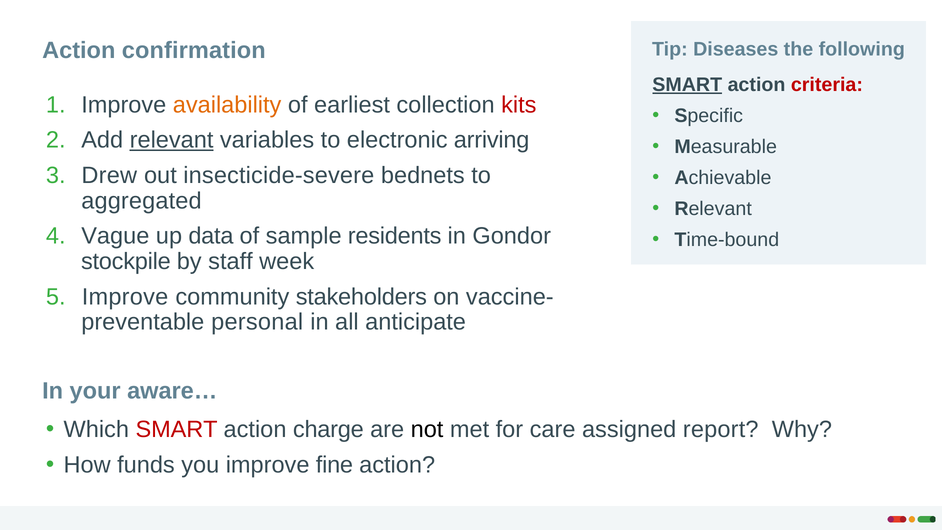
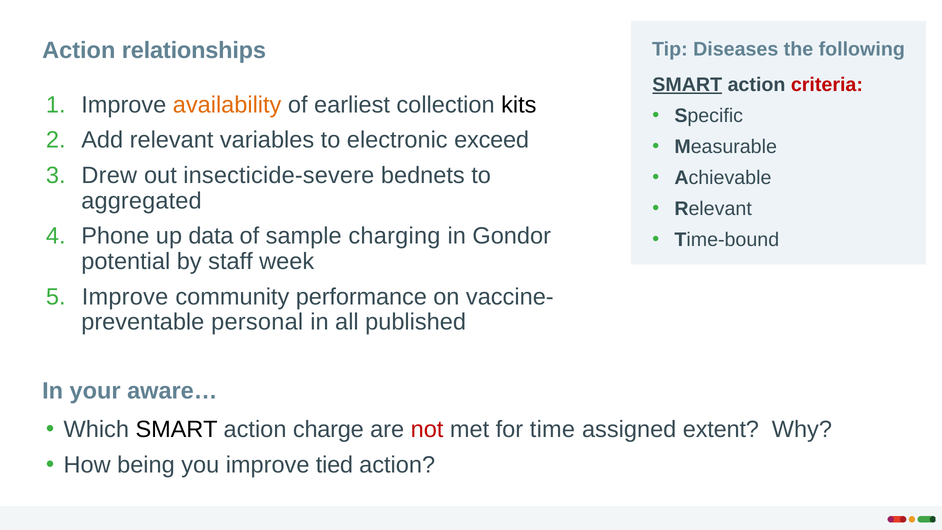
confirmation: confirmation -> relationships (194, 50)
kits colour: red -> black (519, 105)
relevant underline: present -> none (172, 140)
arriving: arriving -> exceed (492, 140)
Vague: Vague -> Phone (115, 236)
residents: residents -> charging (394, 236)
stockpile: stockpile -> potential (126, 261)
stakeholders: stakeholders -> performance (361, 297)
anticipate: anticipate -> published (416, 322)
SMART colour: red -> black (177, 430)
not colour: black -> red (427, 430)
care: care -> time (552, 430)
report: report -> extent (721, 430)
funds: funds -> being (146, 465)
fine: fine -> tied (334, 465)
